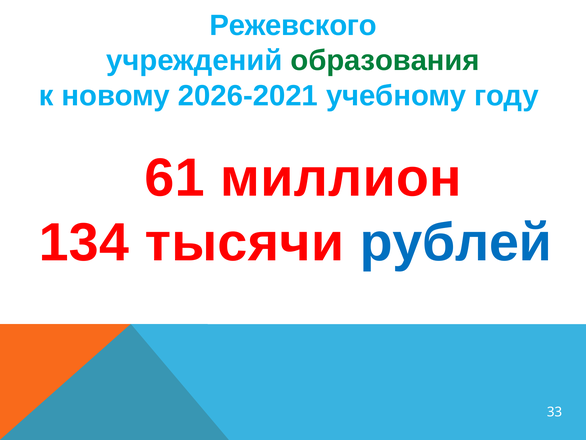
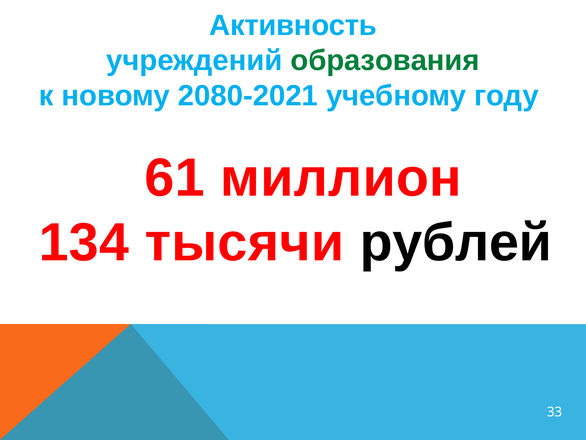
Режевского: Режевского -> Активность (293, 25)
2026-2021: 2026-2021 -> 2080-2021 (248, 96)
рублей colour: blue -> black (456, 242)
